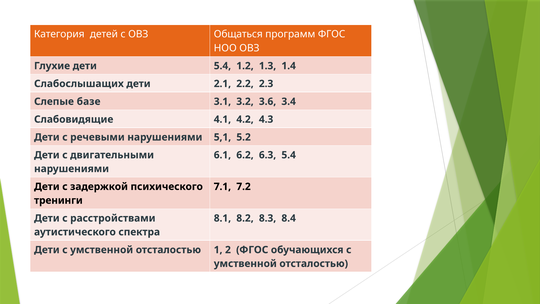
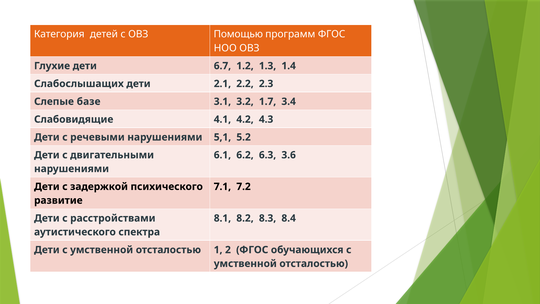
Общаться: Общаться -> Помощью (238, 34)
дети 5.4: 5.4 -> 6.7 (222, 66)
3.6: 3.6 -> 1.7 (268, 101)
6.3 5.4: 5.4 -> 3.6 (289, 155)
тренинги: тренинги -> развитие (58, 200)
